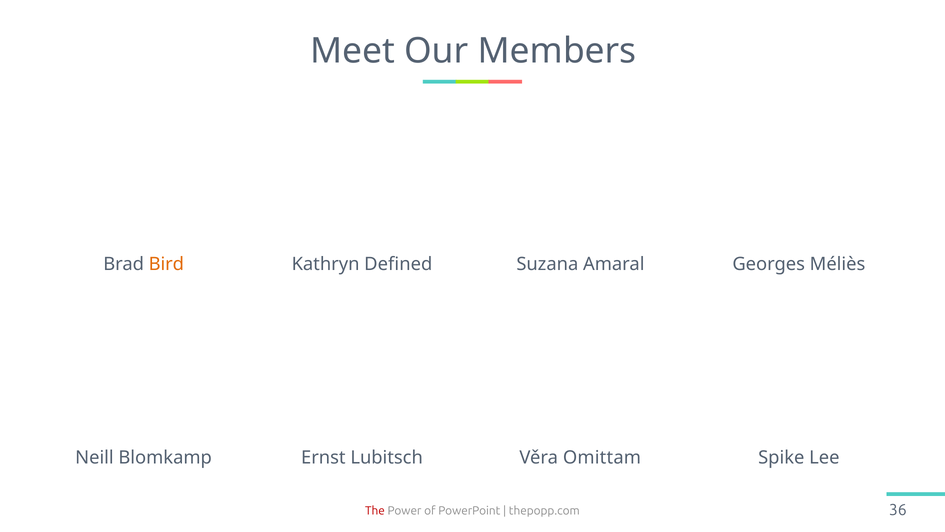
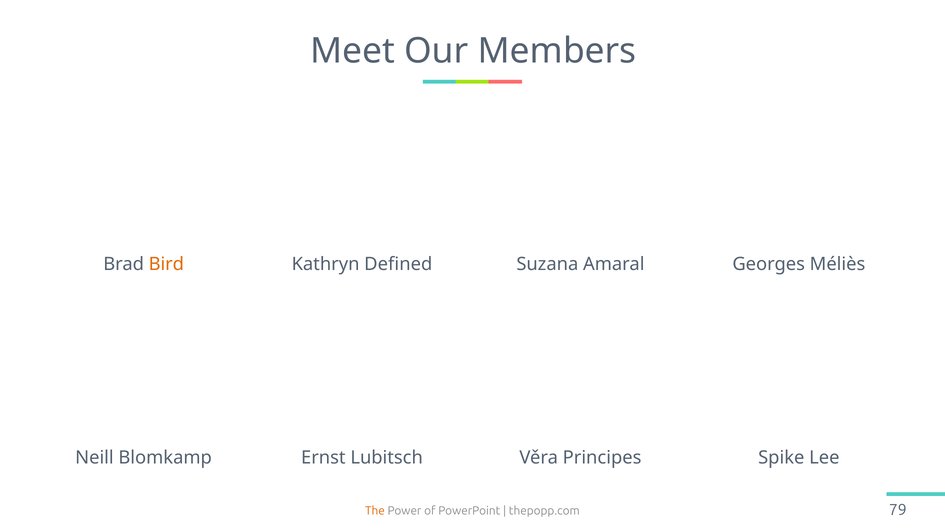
Omittam: Omittam -> Principes (602, 457)
The colour: red -> orange (375, 510)
36: 36 -> 79 (898, 510)
